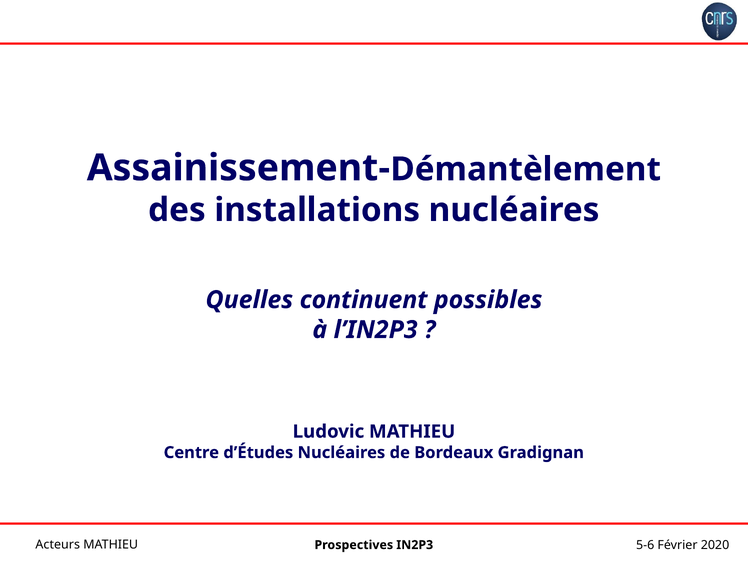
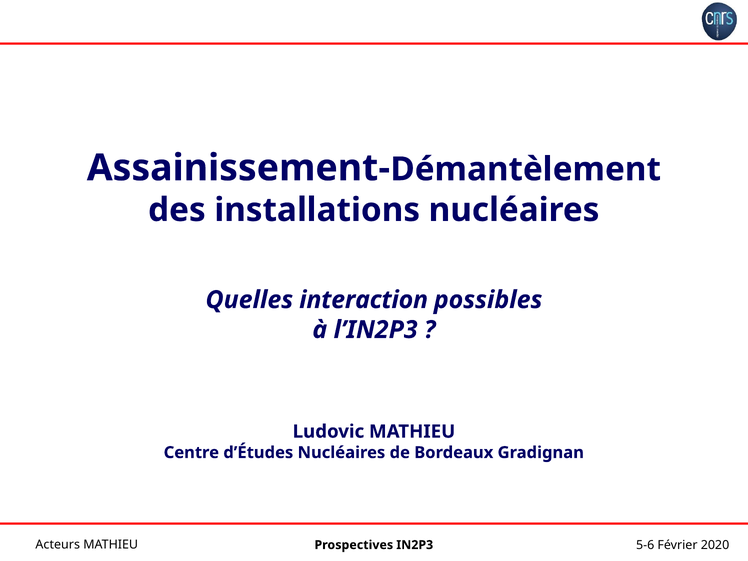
continuent: continuent -> interaction (364, 300)
